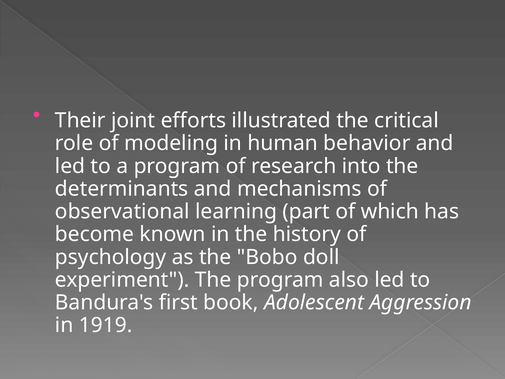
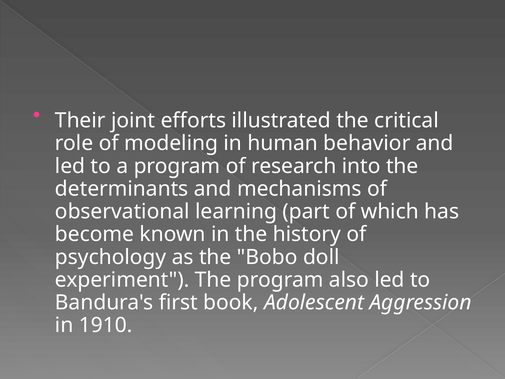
1919: 1919 -> 1910 (106, 325)
